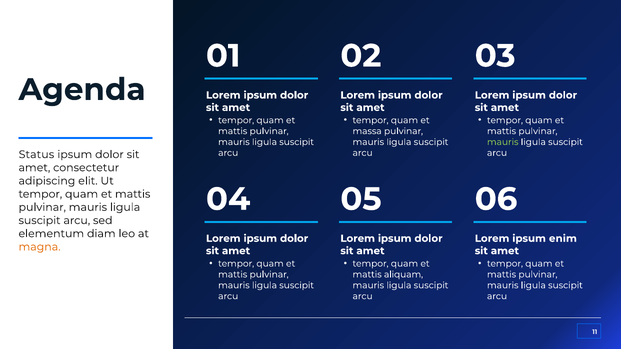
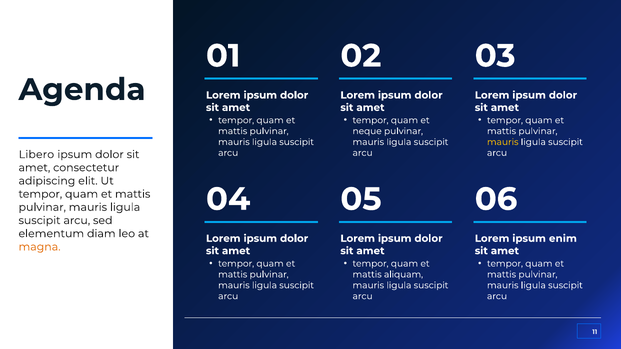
massa: massa -> neque (367, 131)
mauris colour: light green -> yellow (503, 142)
Status: Status -> Libero (36, 155)
